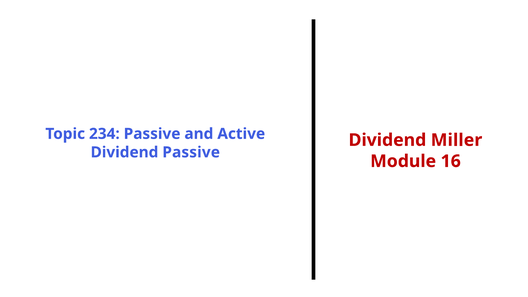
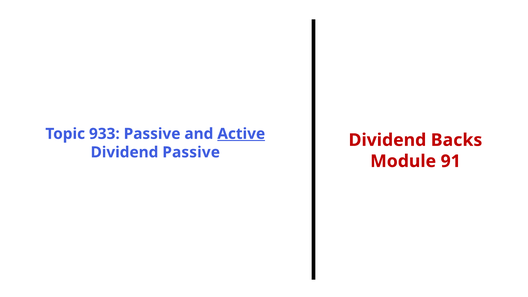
234: 234 -> 933 (104, 134)
Active underline: none -> present (241, 134)
Miller: Miller -> Backs (457, 140)
16: 16 -> 91 (451, 161)
